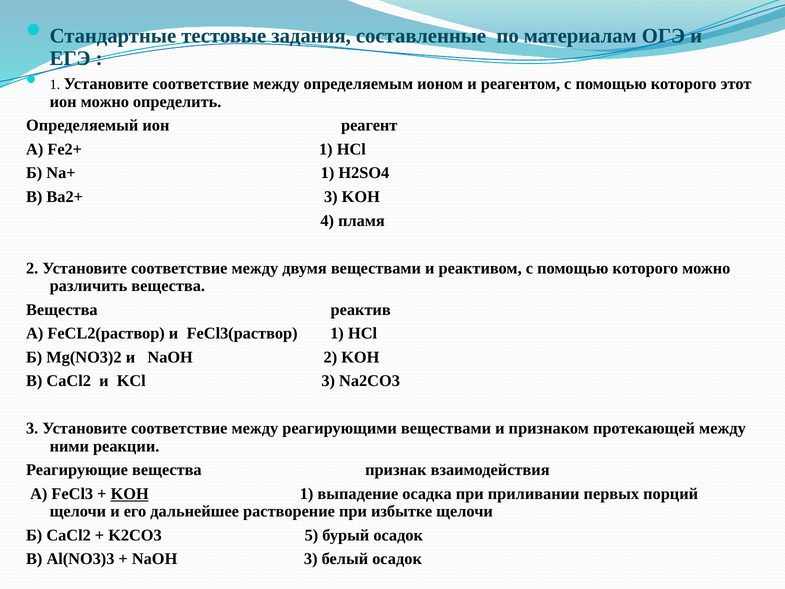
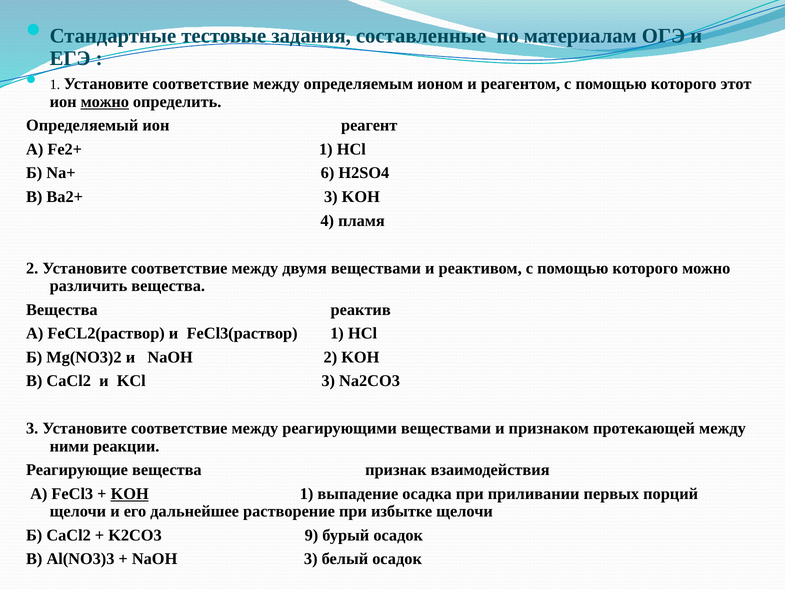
можно underline: none -> present (105, 102)
Na+ 1: 1 -> 6 (328, 173)
5: 5 -> 9 (311, 535)
